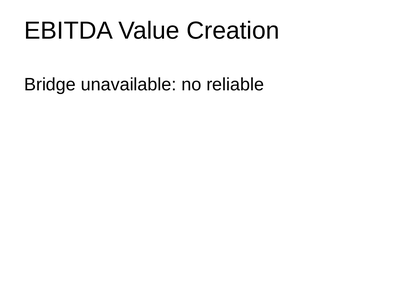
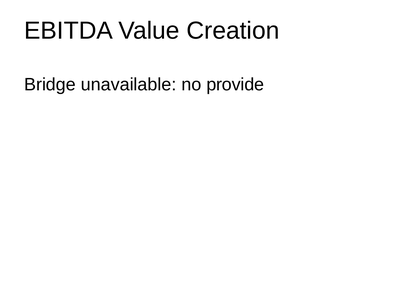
reliable: reliable -> provide (235, 85)
